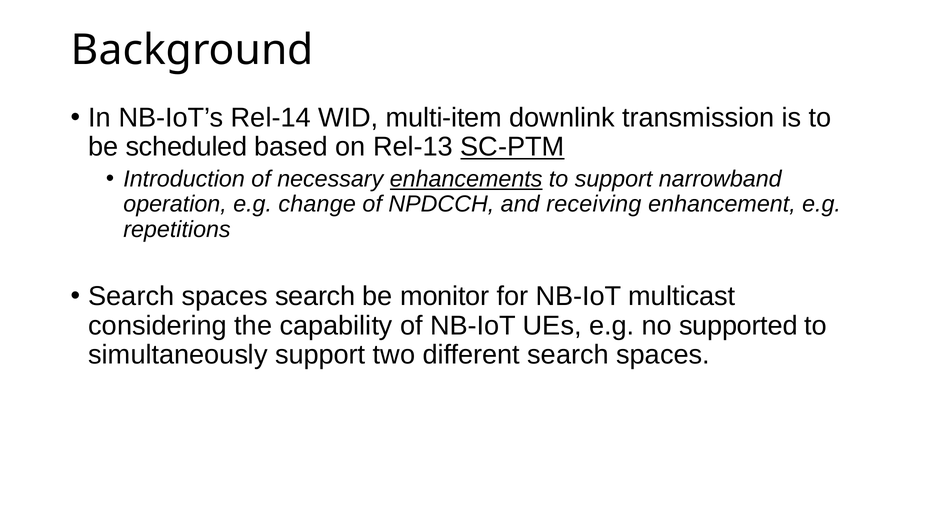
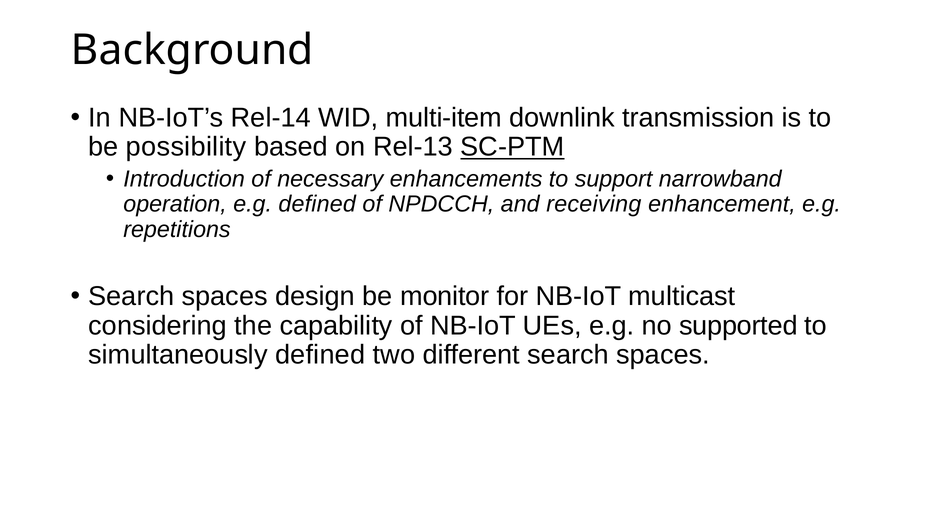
scheduled: scheduled -> possibility (186, 147)
enhancements underline: present -> none (466, 179)
e.g change: change -> defined (317, 204)
spaces search: search -> design (315, 296)
simultaneously support: support -> defined (320, 355)
